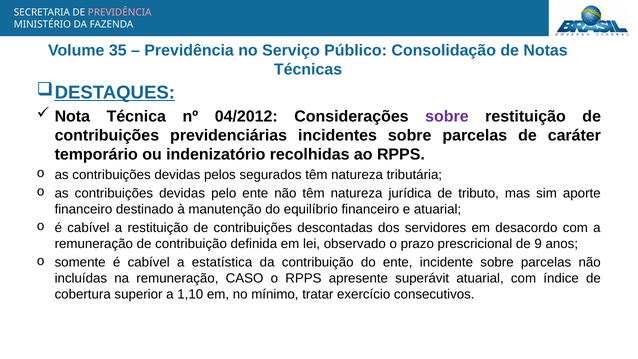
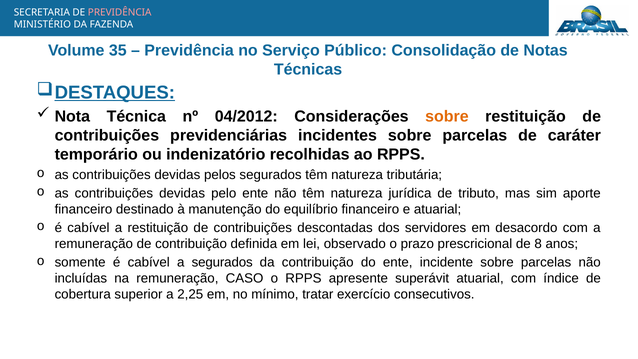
sobre colour: purple -> orange (447, 116)
9: 9 -> 8 (538, 244)
a estatística: estatística -> segurados (222, 262)
1,10: 1,10 -> 2,25 (190, 294)
